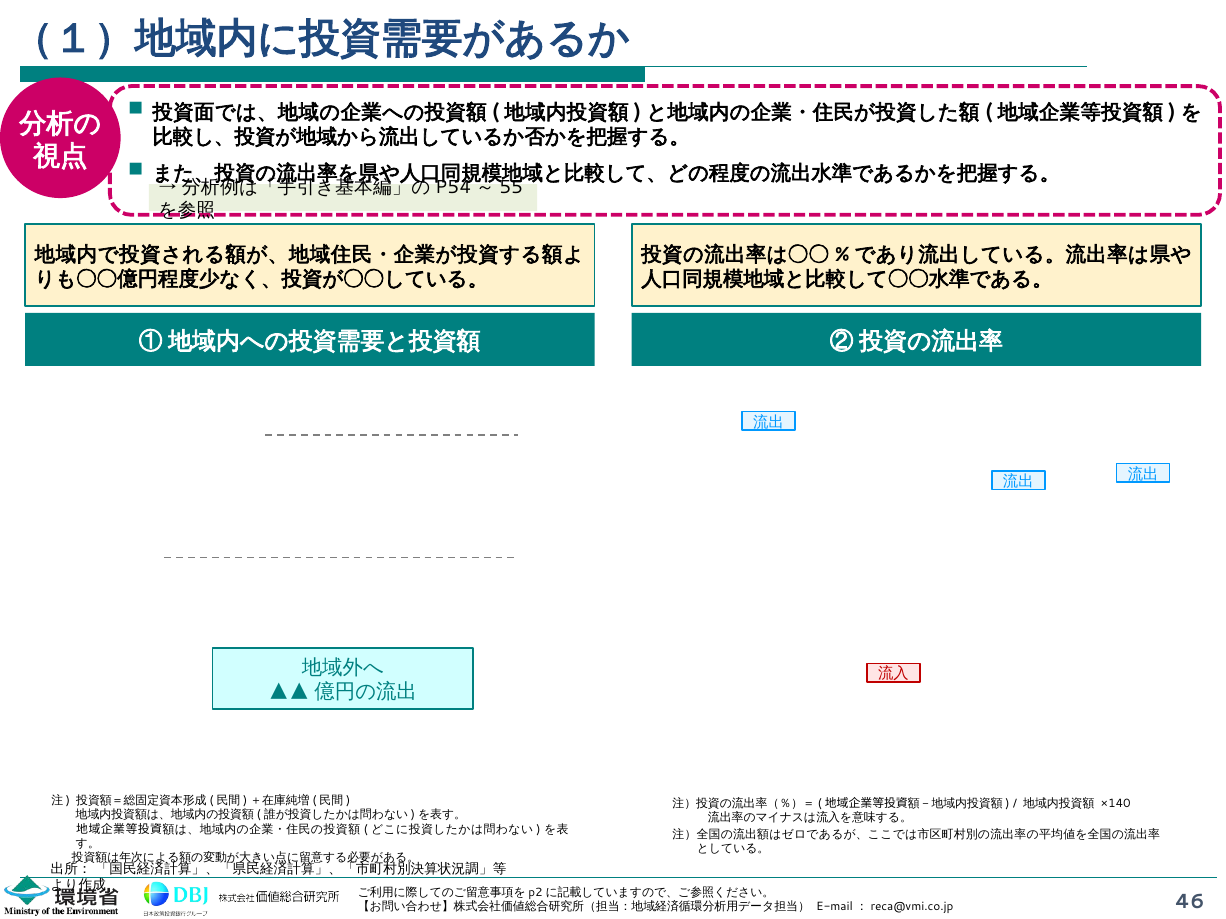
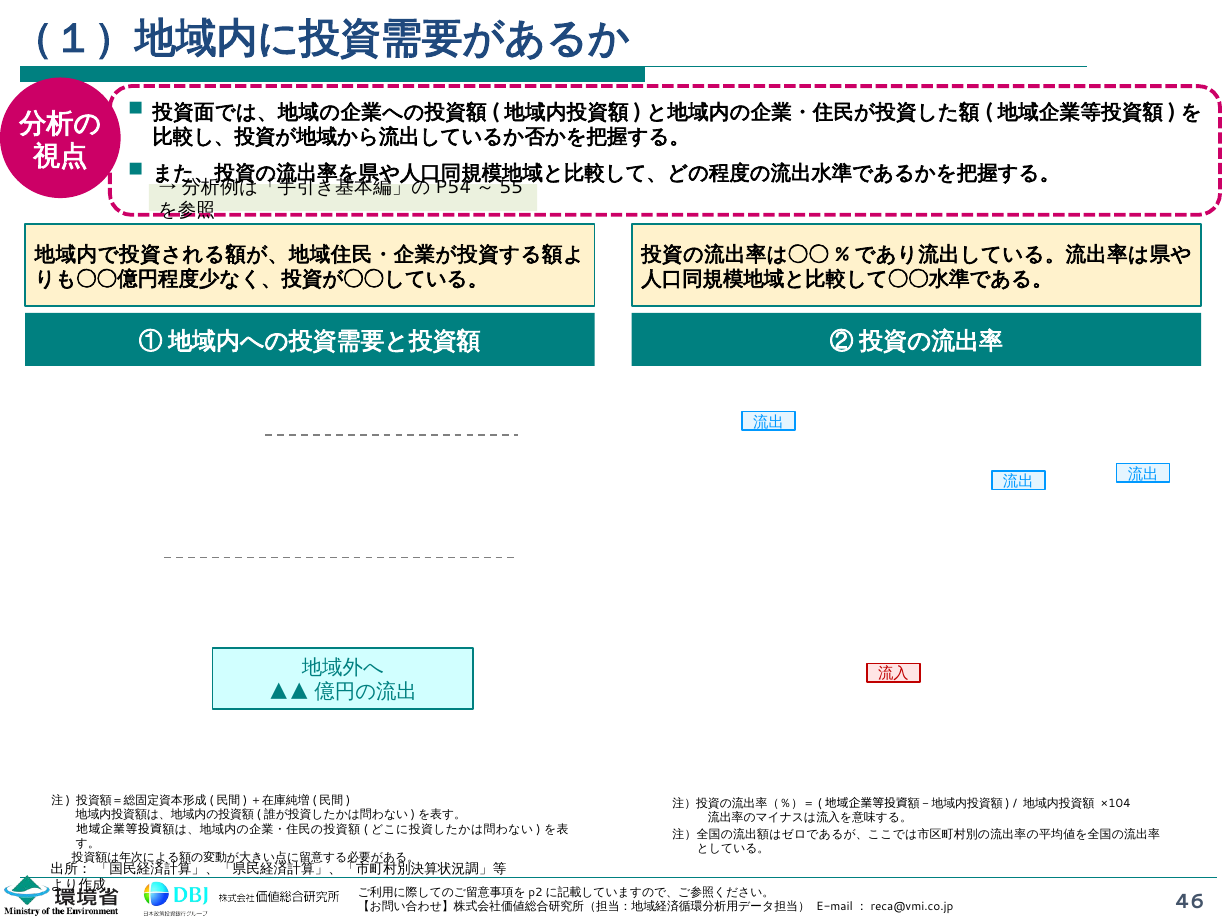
×140: ×140 -> ×104 (1116, 804)
